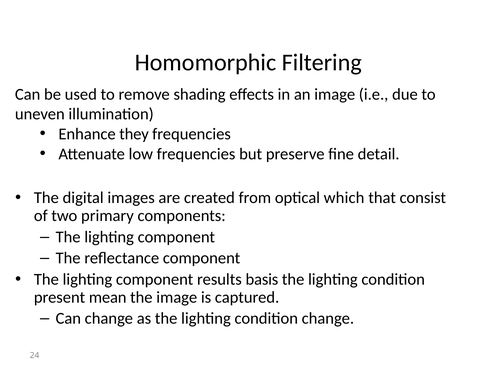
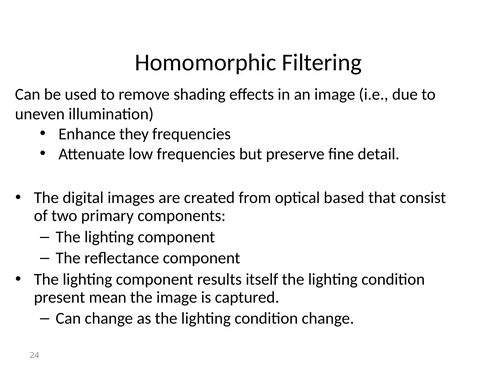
which: which -> based (344, 198)
basis: basis -> itself (262, 279)
